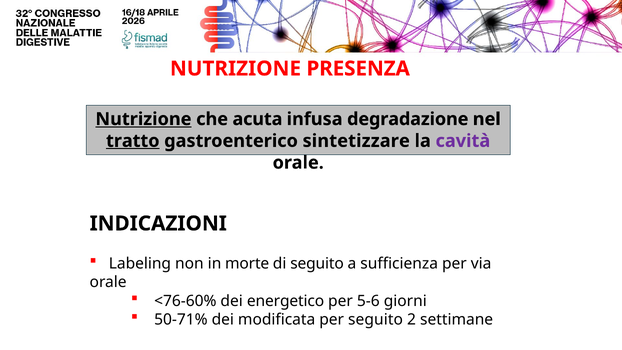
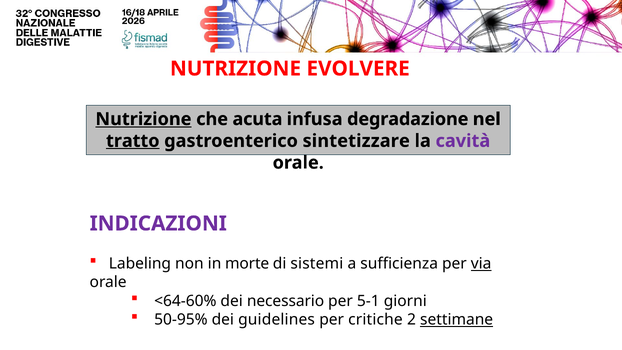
PRESENZA: PRESENZA -> EVOLVERE (358, 69)
INDICAZIONI colour: black -> purple (158, 223)
di seguito: seguito -> sistemi (317, 264)
via underline: none -> present (481, 264)
<76-60%: <76-60% -> <64-60% (185, 301)
energetico: energetico -> necessario (286, 301)
5-6: 5-6 -> 5-1 (368, 301)
50-71%: 50-71% -> 50-95% (181, 320)
modificata: modificata -> guidelines (277, 320)
per seguito: seguito -> critiche (375, 320)
settimane underline: none -> present (457, 320)
